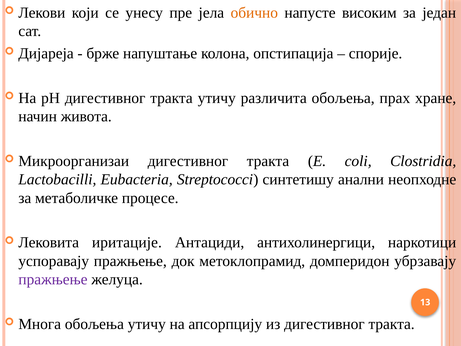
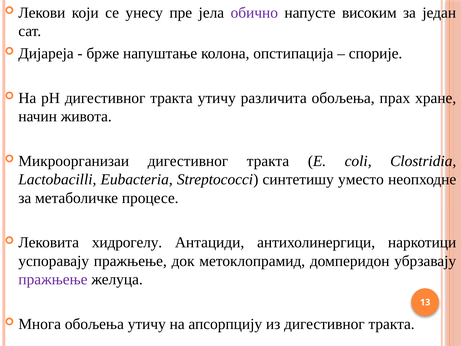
обично colour: orange -> purple (254, 13)
анални: анални -> уместо (361, 179)
иритације: иритације -> хидрогелу (127, 242)
